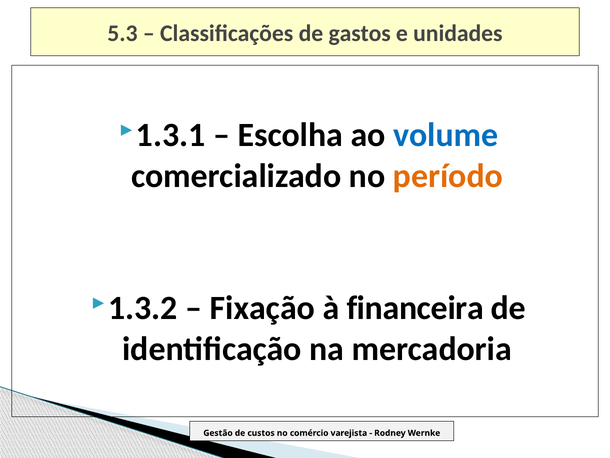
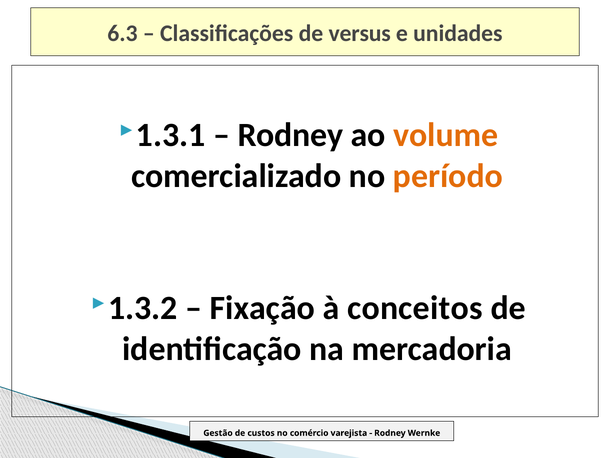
5.3: 5.3 -> 6.3 (122, 33)
gastos: gastos -> versus (360, 33)
Escolha: Escolha -> Rodney (290, 135)
volume colour: blue -> orange (446, 135)
financeira: financeira -> conceitos (415, 308)
